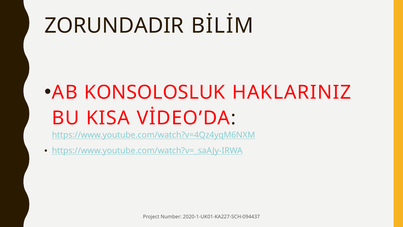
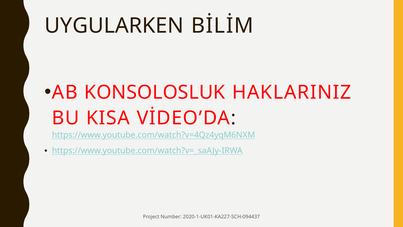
ZORUNDADIR: ZORUNDADIR -> UYGULARKEN (114, 26)
